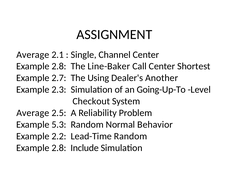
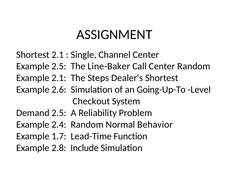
Average: Average -> Shortest (33, 55)
2.8: 2.8 -> 2.5 (59, 66)
Center Shortest: Shortest -> Random (194, 66)
Example 2.7: 2.7 -> 2.1 (59, 78)
Using: Using -> Steps (98, 78)
Dealer's Another: Another -> Shortest (162, 78)
2.3: 2.3 -> 2.6 (59, 89)
Average: Average -> Demand (33, 113)
5.3: 5.3 -> 2.4 (59, 124)
2.2: 2.2 -> 1.7 (59, 136)
Lead-Time Random: Random -> Function (131, 136)
